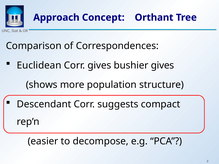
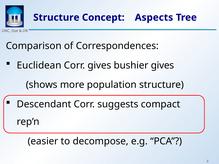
Approach: Approach -> Structure (56, 18)
Orthant: Orthant -> Aspects (154, 18)
